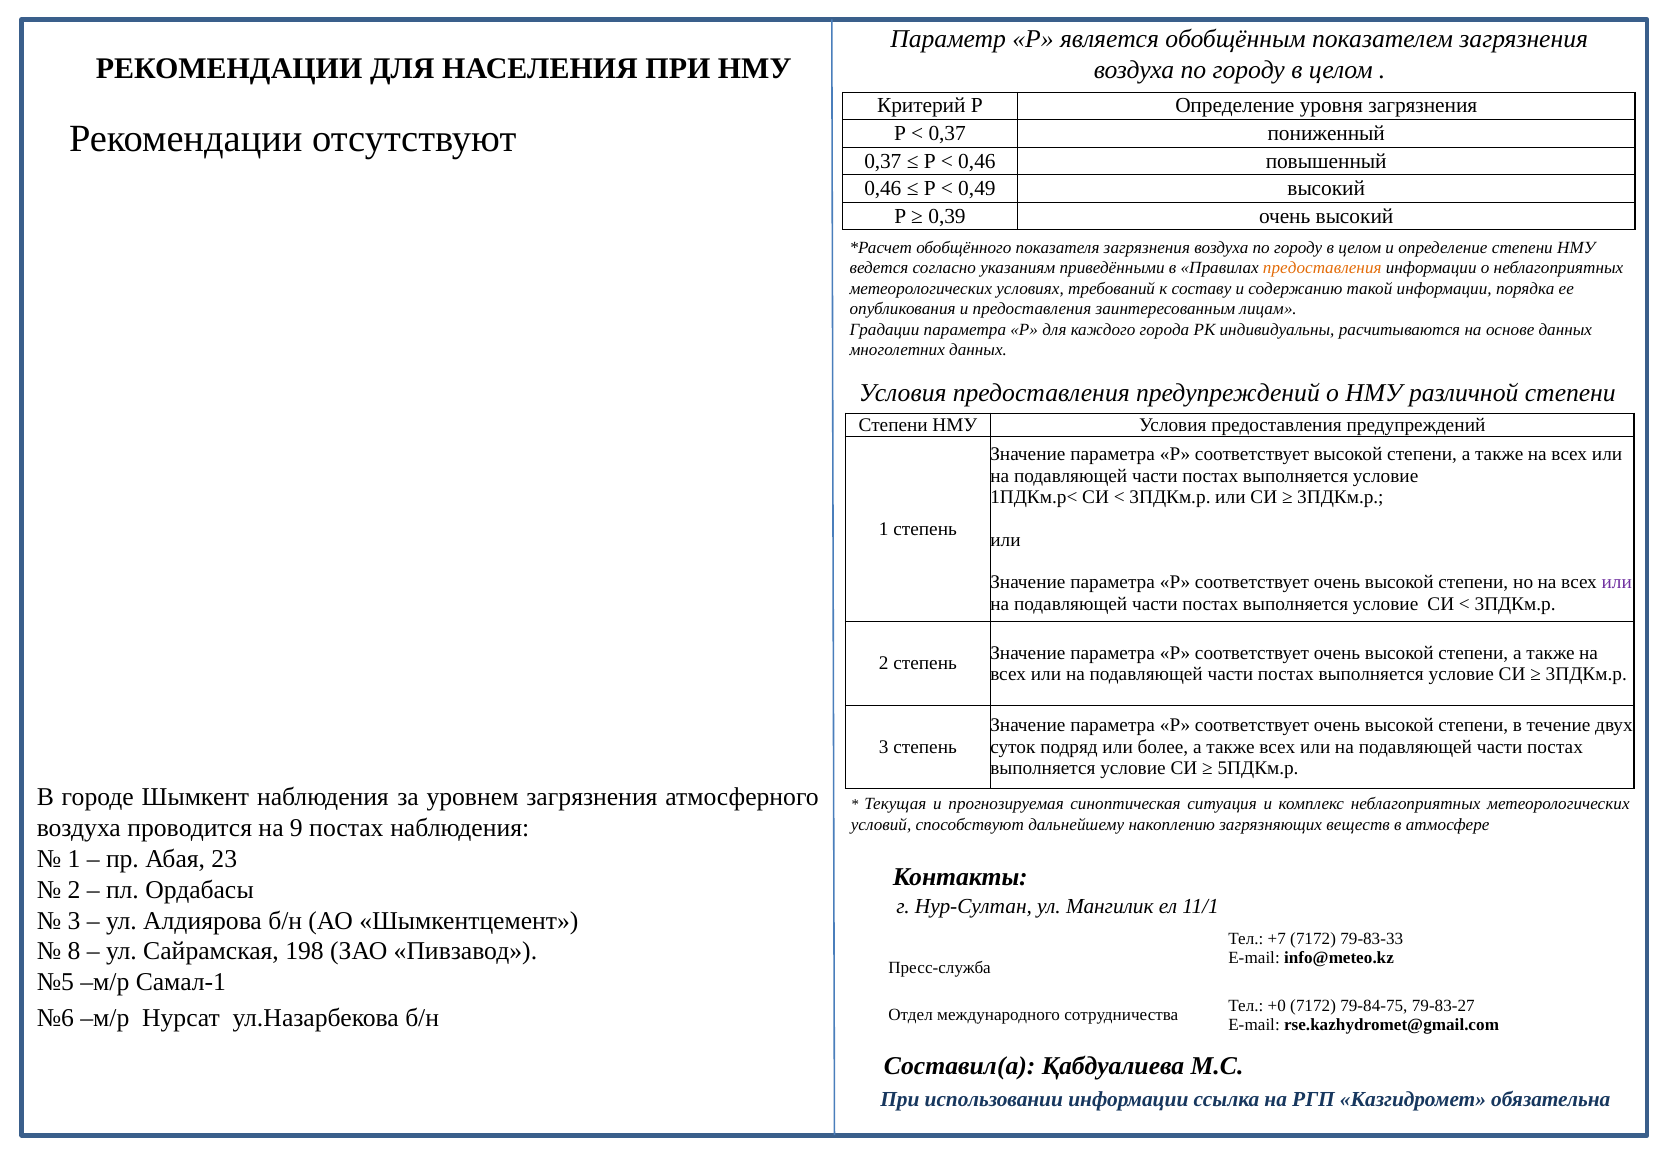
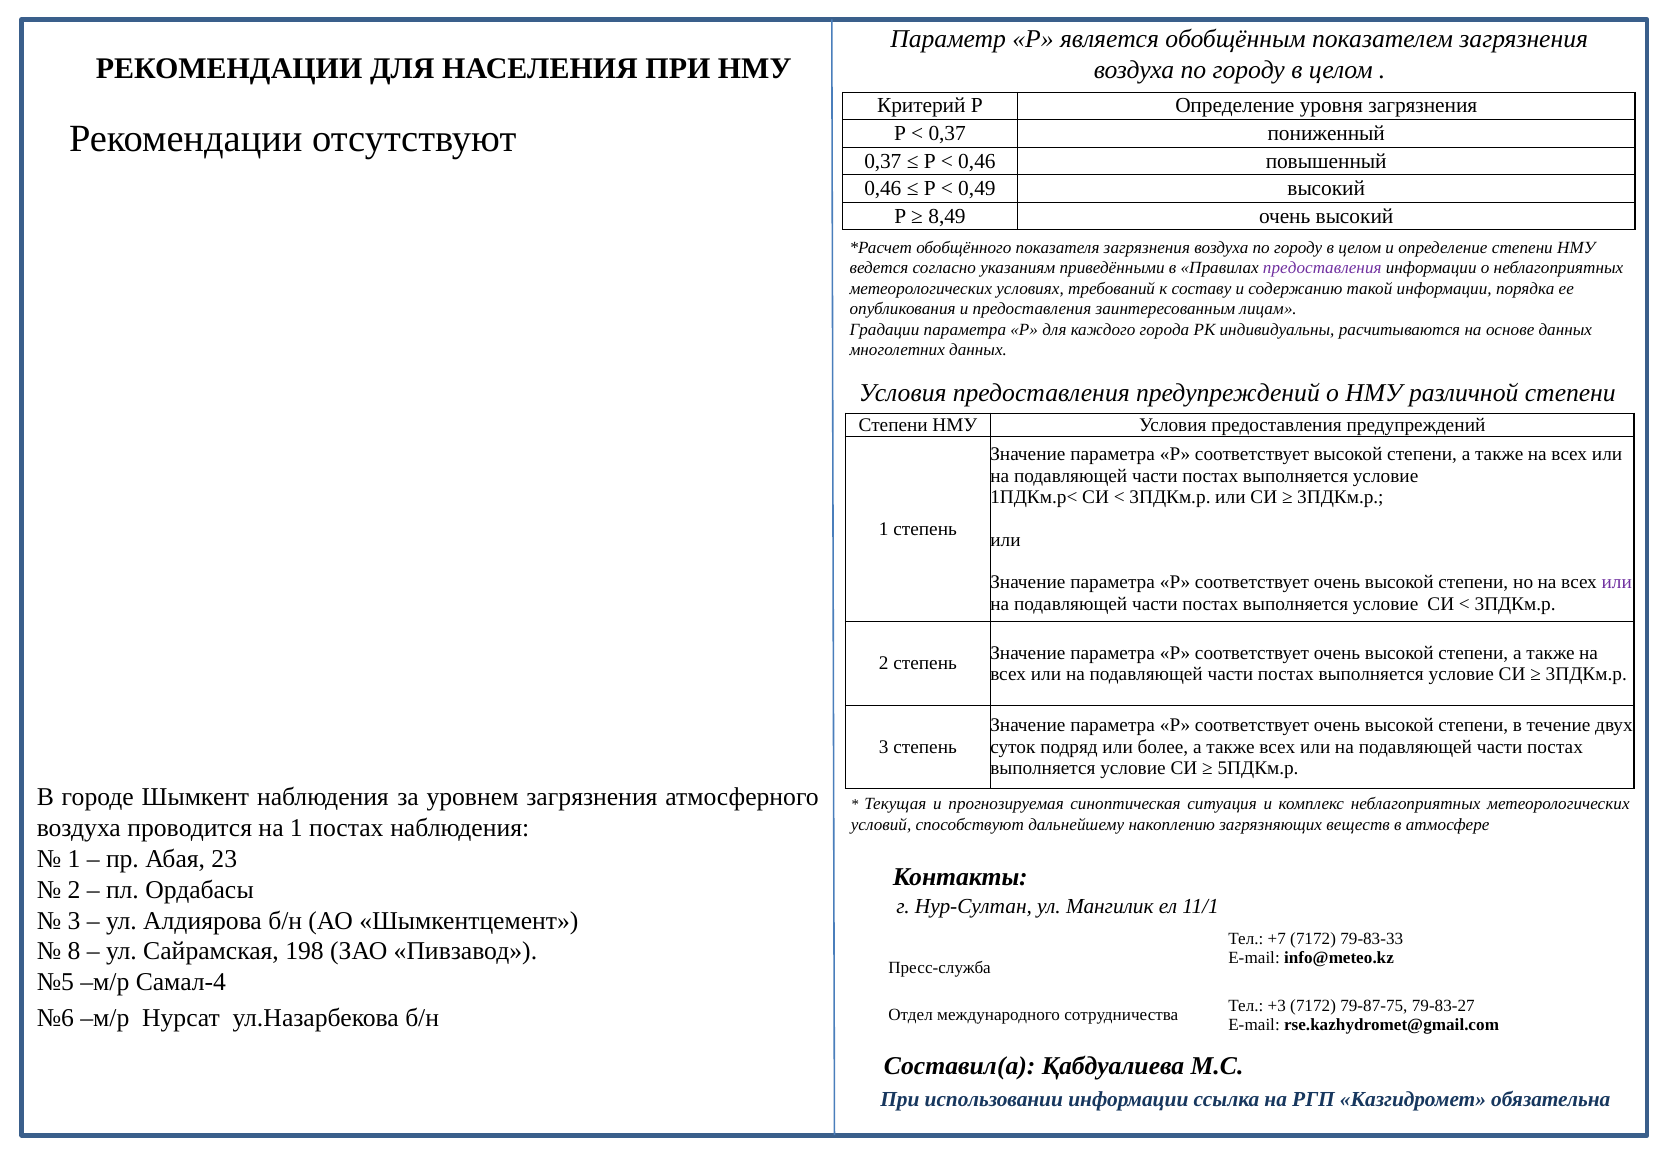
0,39: 0,39 -> 8,49 (947, 216)
предоставления colour: orange -> purple (1322, 268)
на 9: 9 -> 1 (296, 828)
Самал-1: Самал-1 -> Самал-4 (181, 983)
+0: +0 -> +3 (1277, 1006)
79-84-75: 79-84-75 -> 79-87-75 (1374, 1006)
